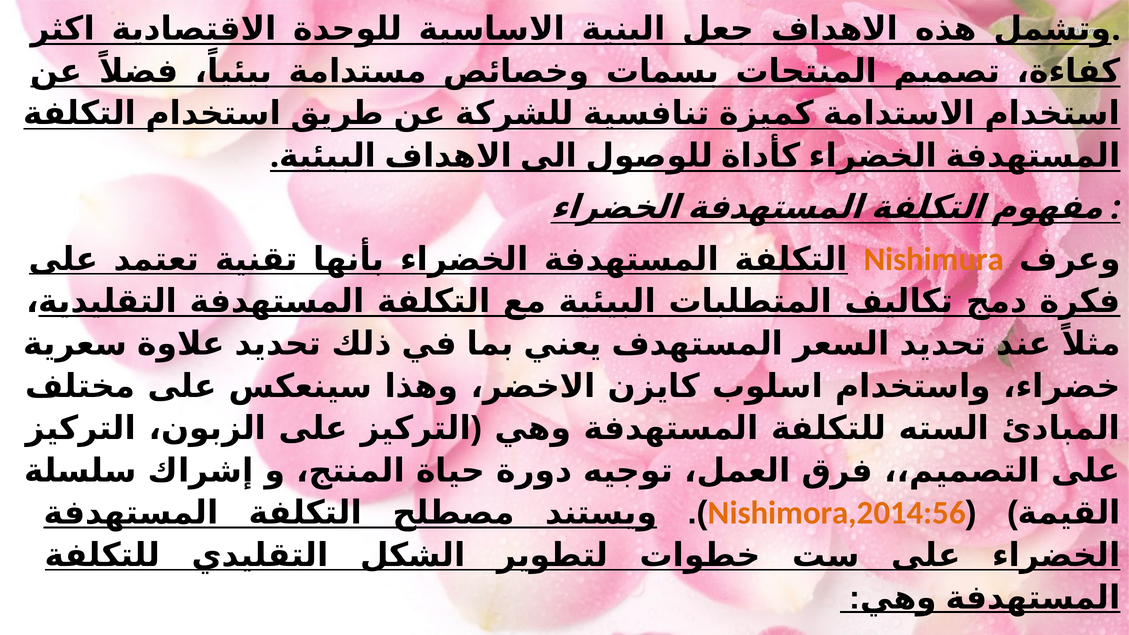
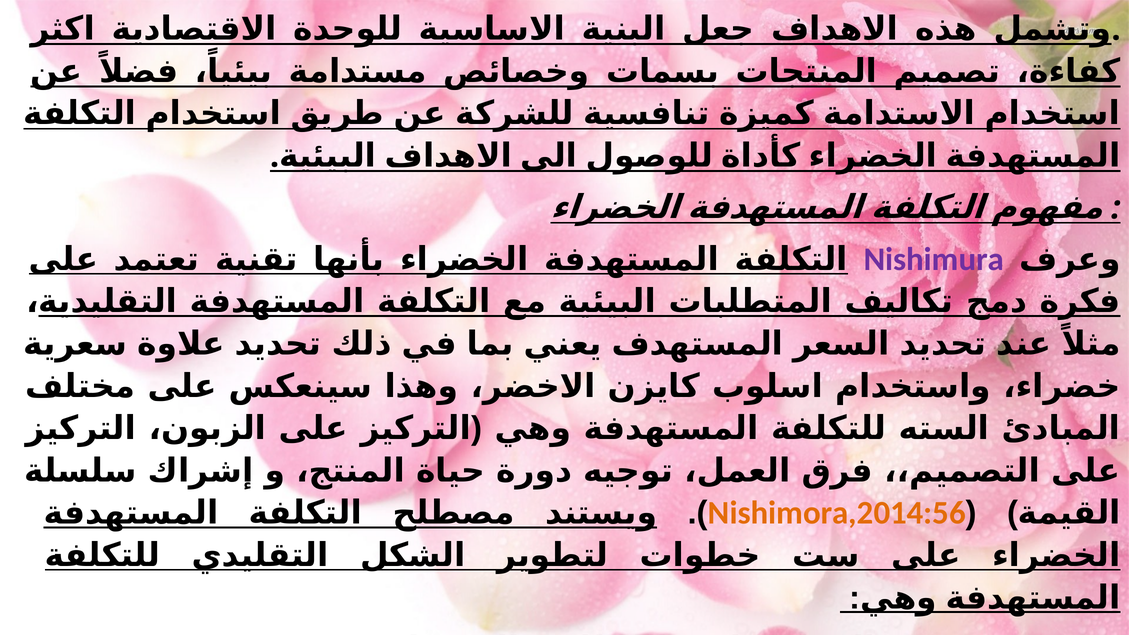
Nishimura colour: orange -> purple (934, 259)
